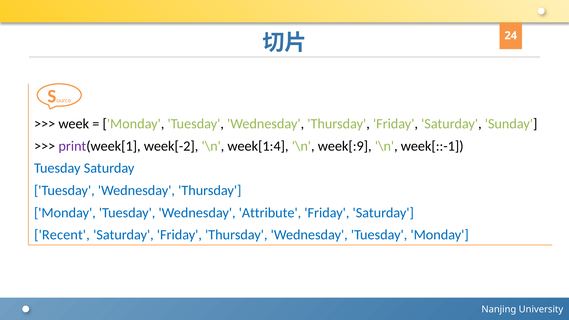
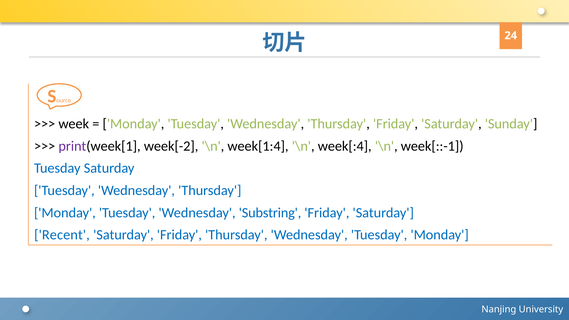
week[:9: week[:9 -> week[:4 (345, 146)
Attribute: Attribute -> Substring (270, 213)
